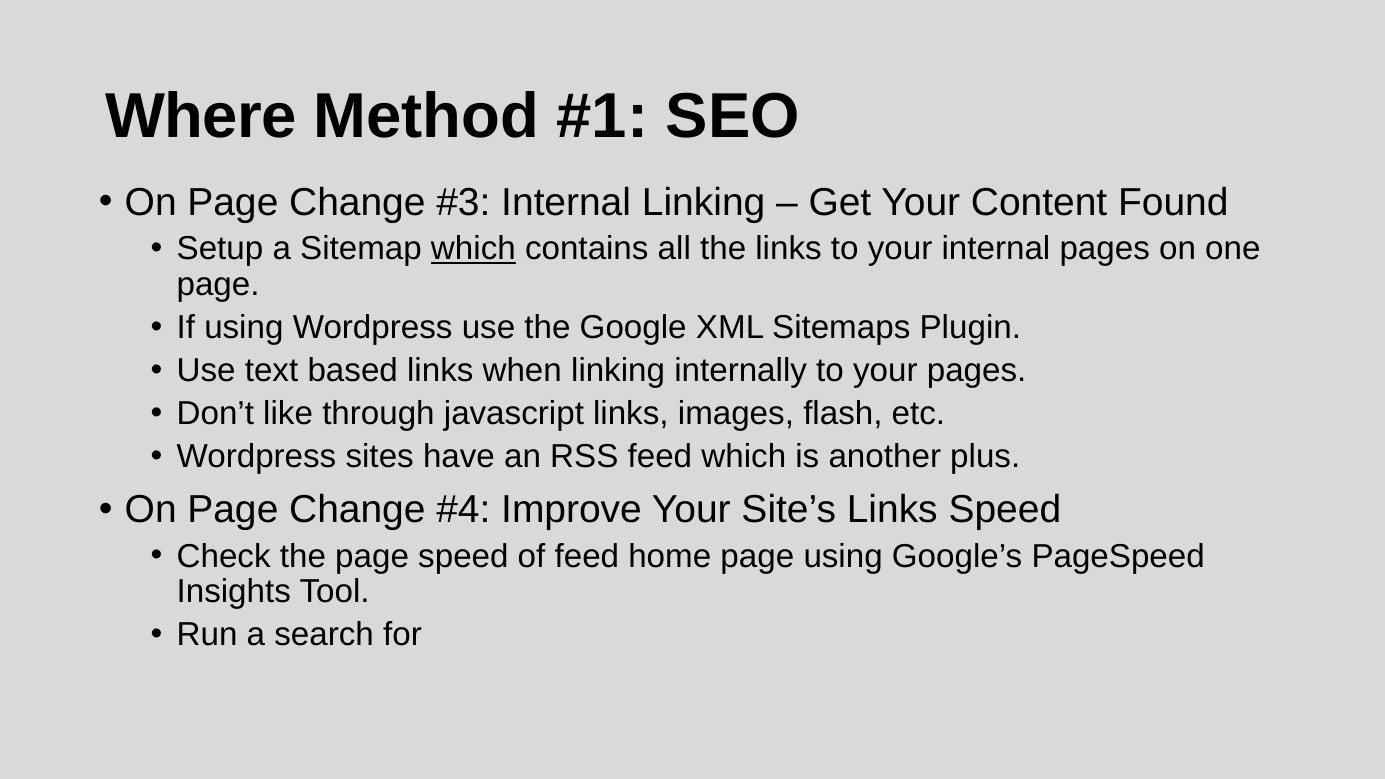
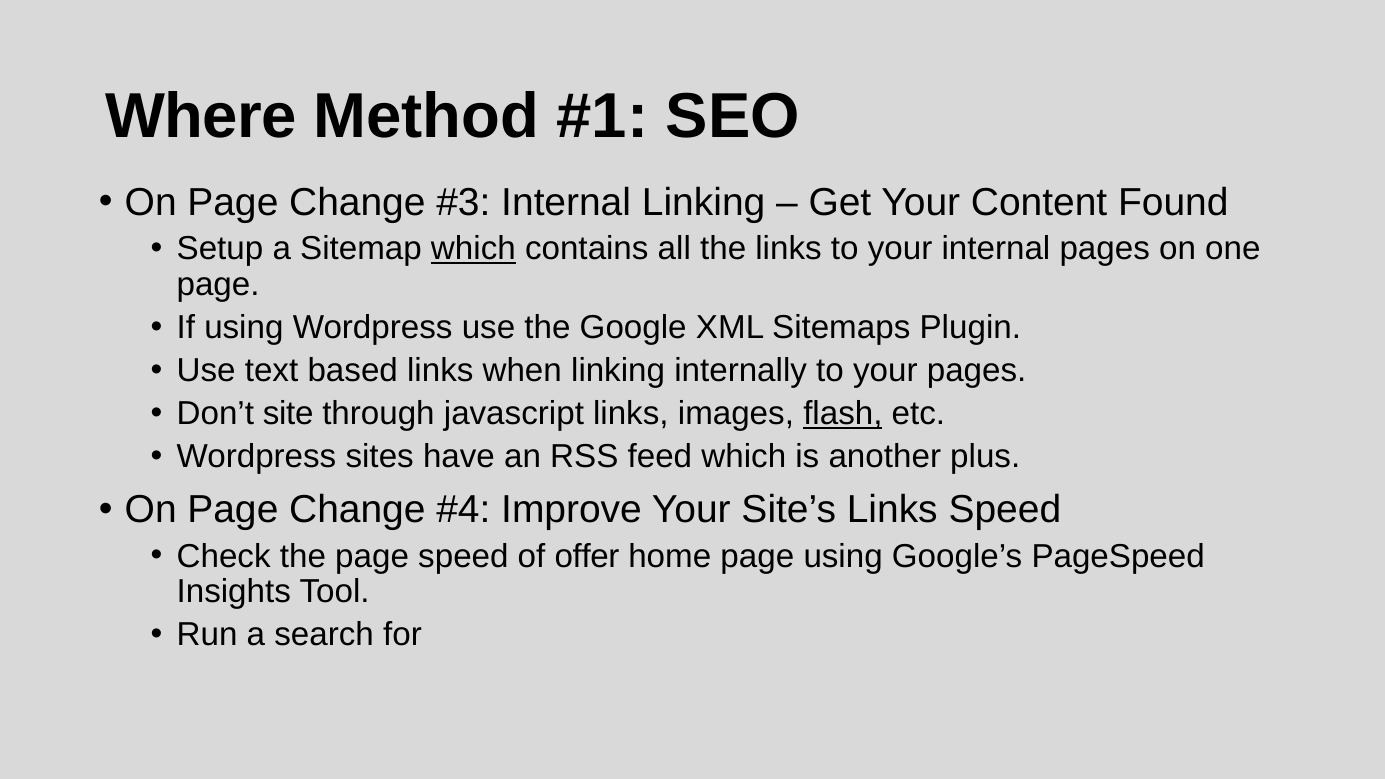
like: like -> site (288, 414)
flash underline: none -> present (843, 414)
of feed: feed -> offer (587, 556)
